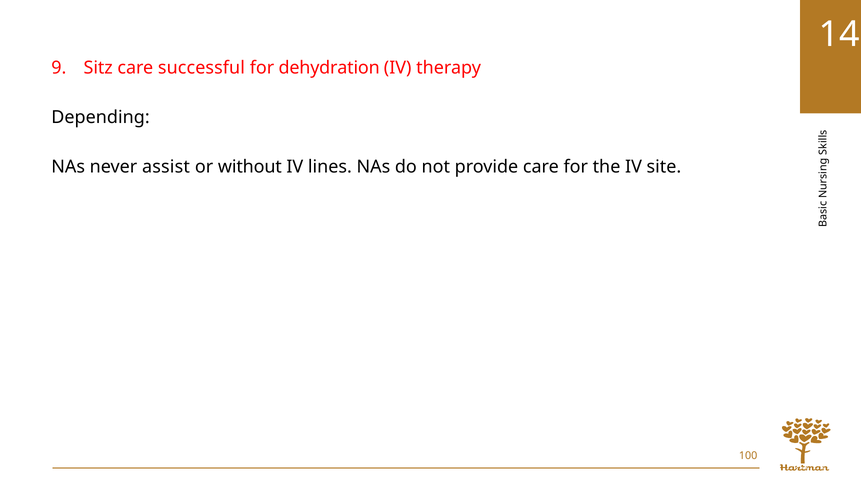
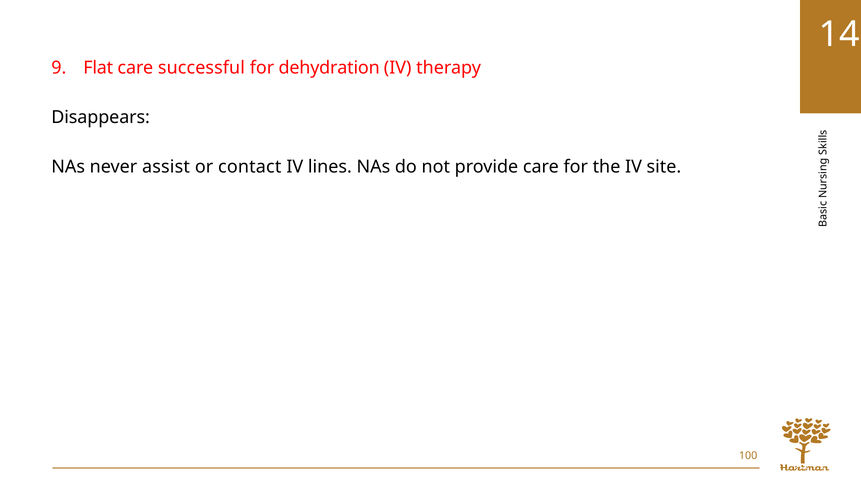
Sitz: Sitz -> Flat (98, 68)
Depending: Depending -> Disappears (101, 117)
without: without -> contact (250, 167)
